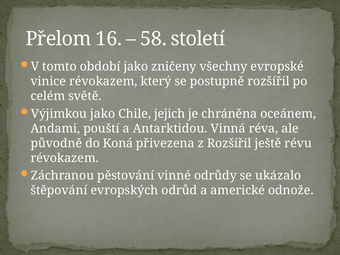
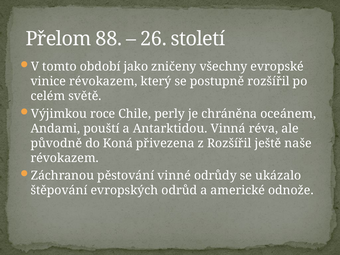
16: 16 -> 88 (109, 39)
58: 58 -> 26 (153, 39)
Výjimkou jako: jako -> roce (103, 114)
jejich: jejich -> perly (170, 114)
révu: révu -> naše (298, 143)
